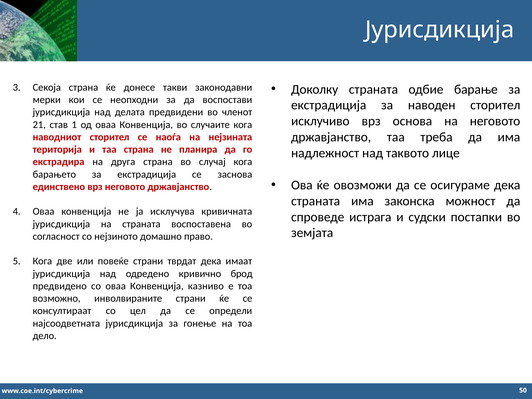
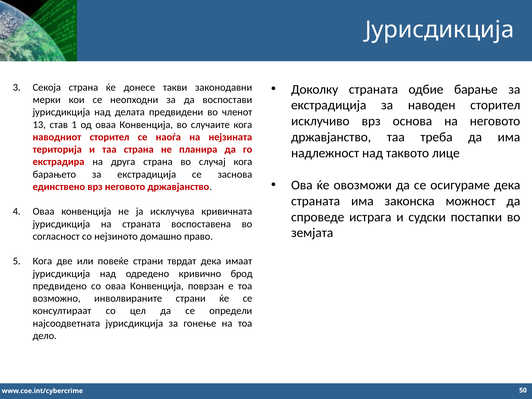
21: 21 -> 13 (39, 125)
казниво: казниво -> поврзан (206, 286)
